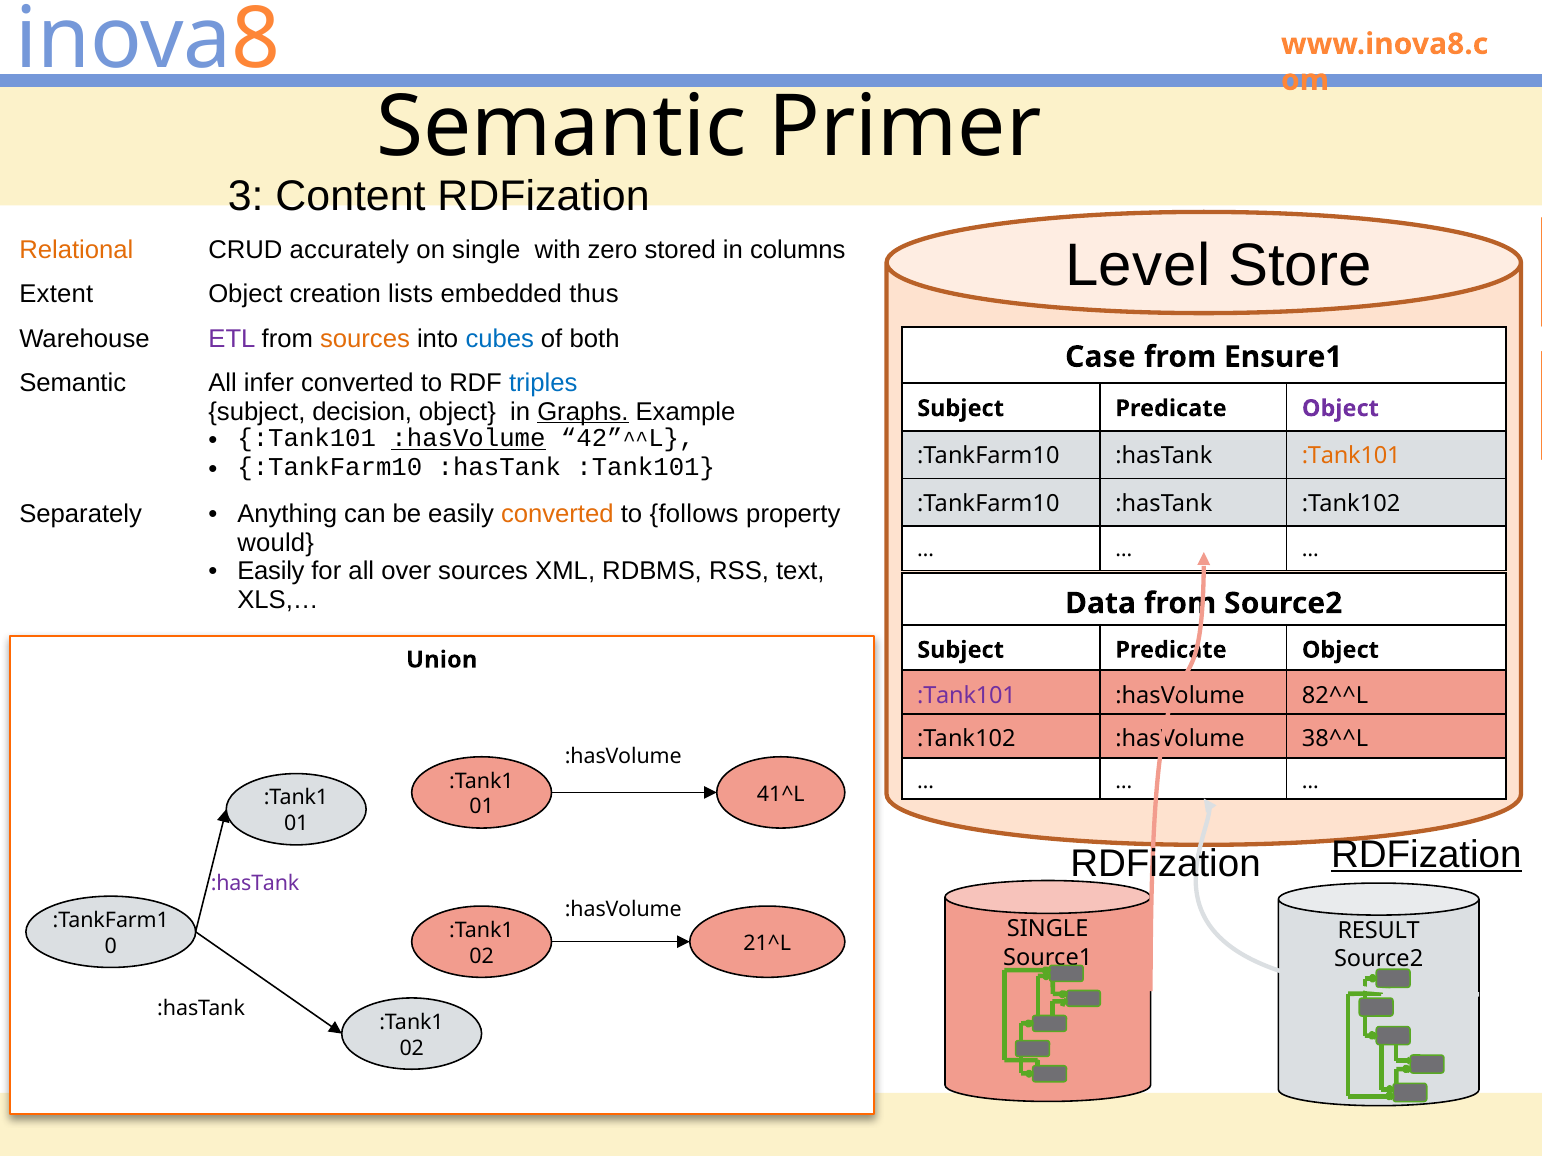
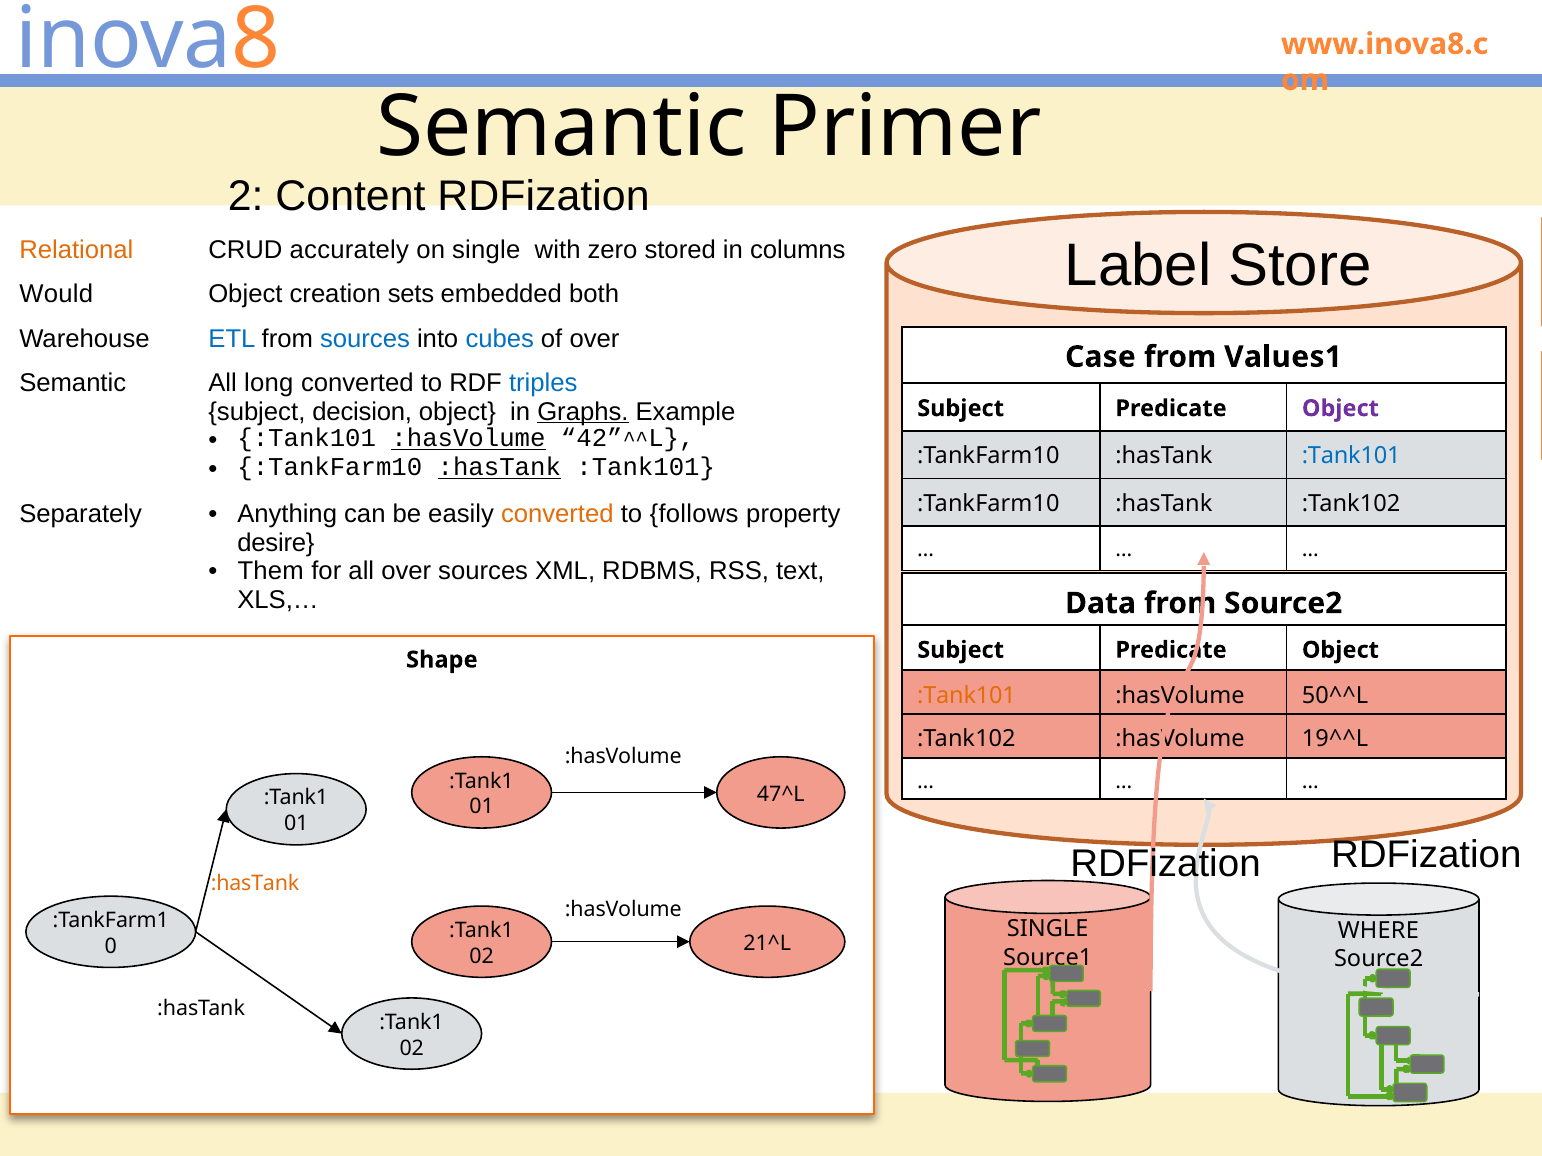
3: 3 -> 2 (246, 197)
Level: Level -> Label (1138, 266)
Extent: Extent -> Would (56, 295)
lists: lists -> sets (411, 295)
thus: thus -> both (594, 295)
ETL colour: purple -> blue (232, 339)
sources colour: orange -> blue (365, 339)
of both: both -> over (595, 339)
Ensure1: Ensure1 -> Values1 (1283, 357)
infer: infer -> long (269, 383)
:Tank101 colour: orange -> blue (1351, 456)
:hasTank underline: none -> present (499, 468)
would: would -> desire (276, 543)
Easily: Easily -> Them (271, 572)
Union: Union -> Shape (442, 660)
:Tank101 colour: purple -> orange (967, 696)
82^^L: 82^^L -> 50^^L (1335, 696)
38^^L: 38^^L -> 19^^L (1335, 739)
41^L: 41^L -> 47^L (781, 794)
RDFization underline: present -> none (1426, 855)
:hasTank colour: purple -> orange (255, 884)
RESULT: RESULT -> WHERE (1378, 931)
